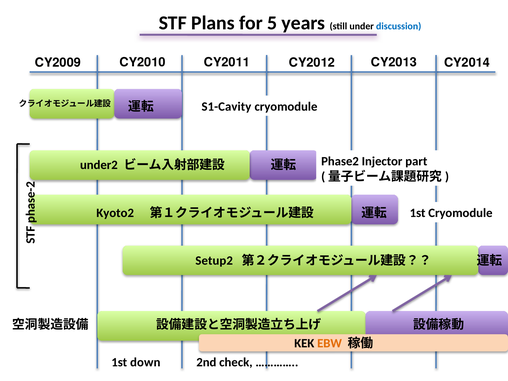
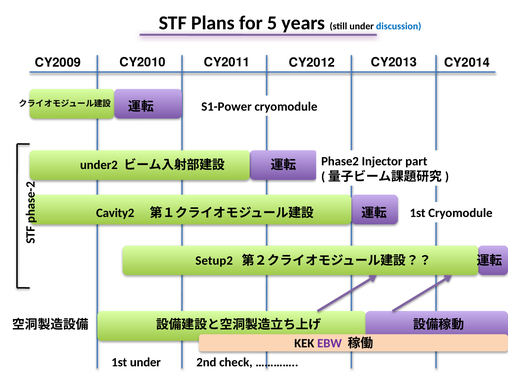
S1-Cavity: S1-Cavity -> S1-Power (226, 107)
Kyoto2: Kyoto2 -> Cavity2 (115, 213)
EBW colour: orange -> purple (330, 343)
1st down: down -> under (145, 362)
